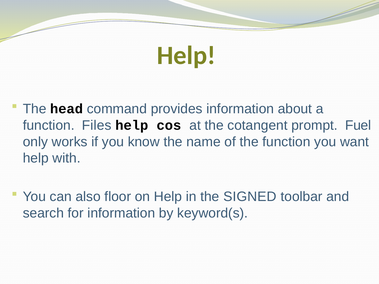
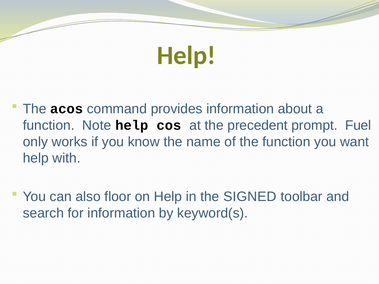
head: head -> acos (67, 109)
Files: Files -> Note (97, 125)
cotangent: cotangent -> precedent (258, 125)
